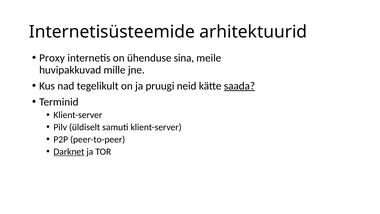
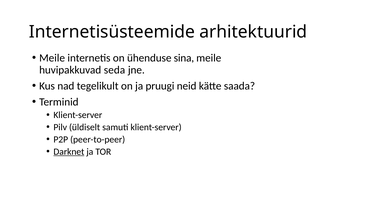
Proxy: Proxy -> Meile (52, 58)
mille: mille -> seda (114, 70)
saada underline: present -> none (239, 86)
